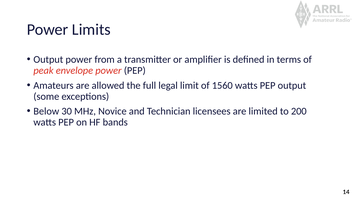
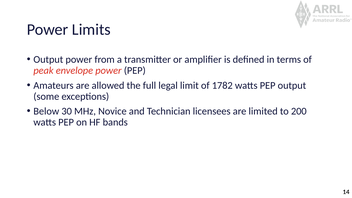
1560: 1560 -> 1782 (222, 85)
